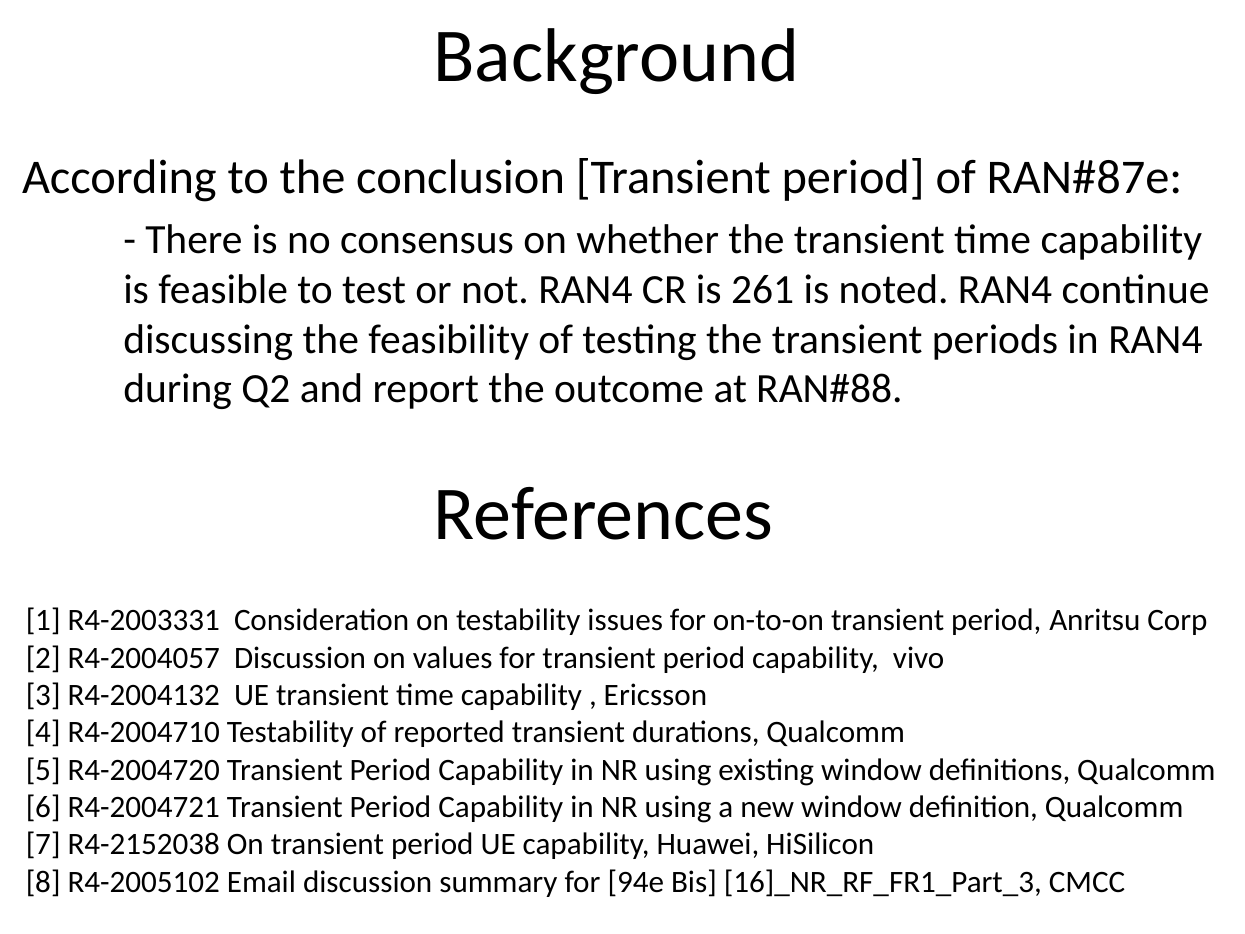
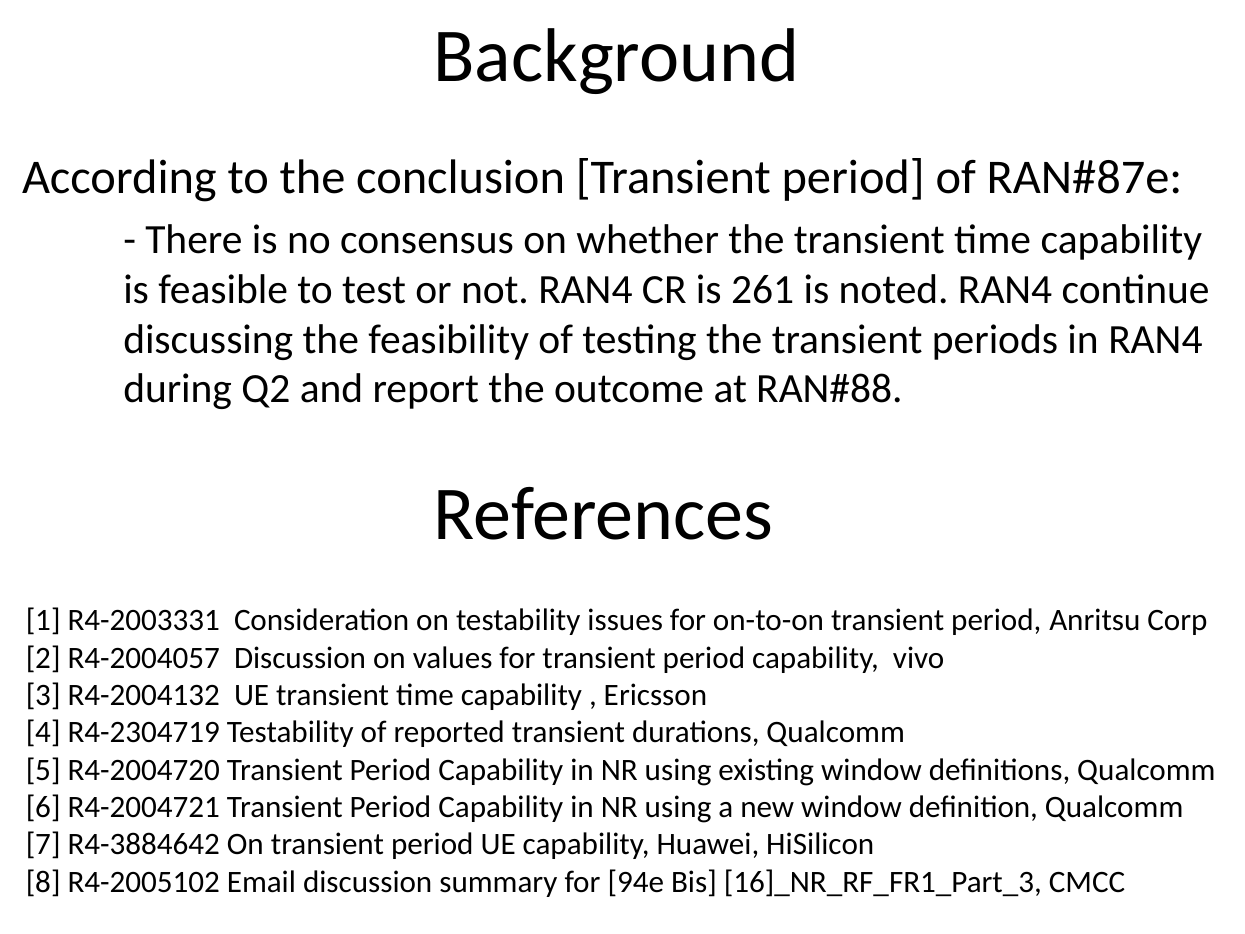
R4-2004710: R4-2004710 -> R4-2304719 (144, 732)
R4-2152038: R4-2152038 -> R4-3884642 (144, 844)
